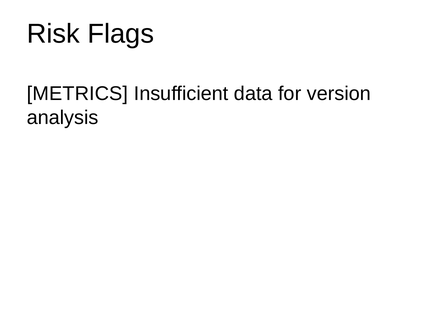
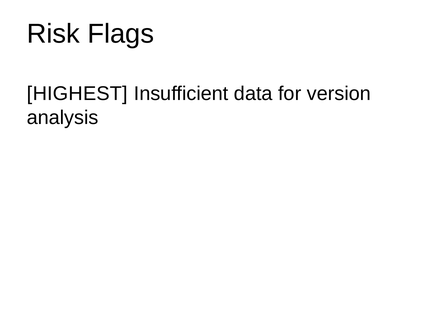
METRICS: METRICS -> HIGHEST (77, 94)
